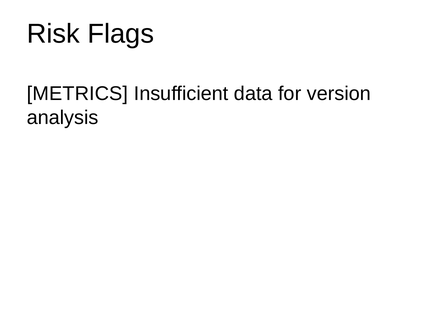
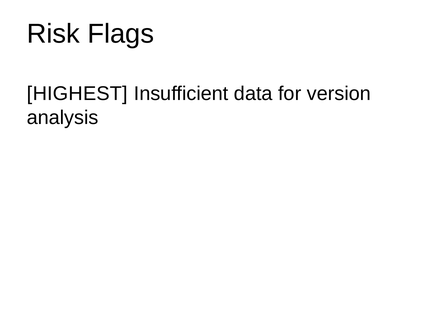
METRICS: METRICS -> HIGHEST (77, 94)
